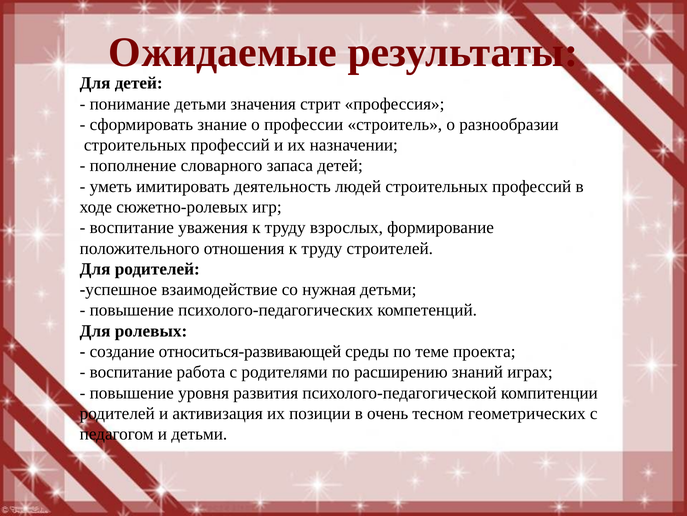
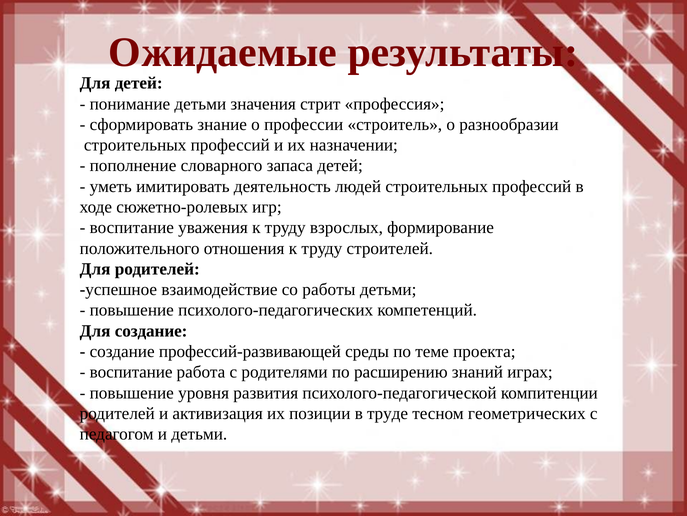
нужная: нужная -> работы (329, 289)
Для ролевых: ролевых -> создание (151, 330)
относиться-развивающей: относиться-развивающей -> профессий-развивающей (250, 351)
очень: очень -> труде (388, 413)
